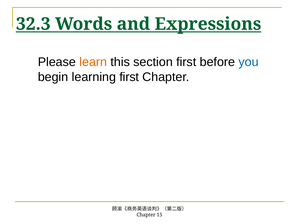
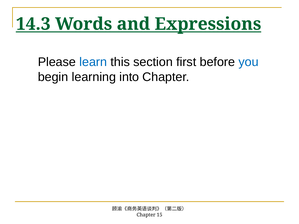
32.3: 32.3 -> 14.3 (33, 24)
learn colour: orange -> blue (93, 62)
learning first: first -> into (129, 77)
